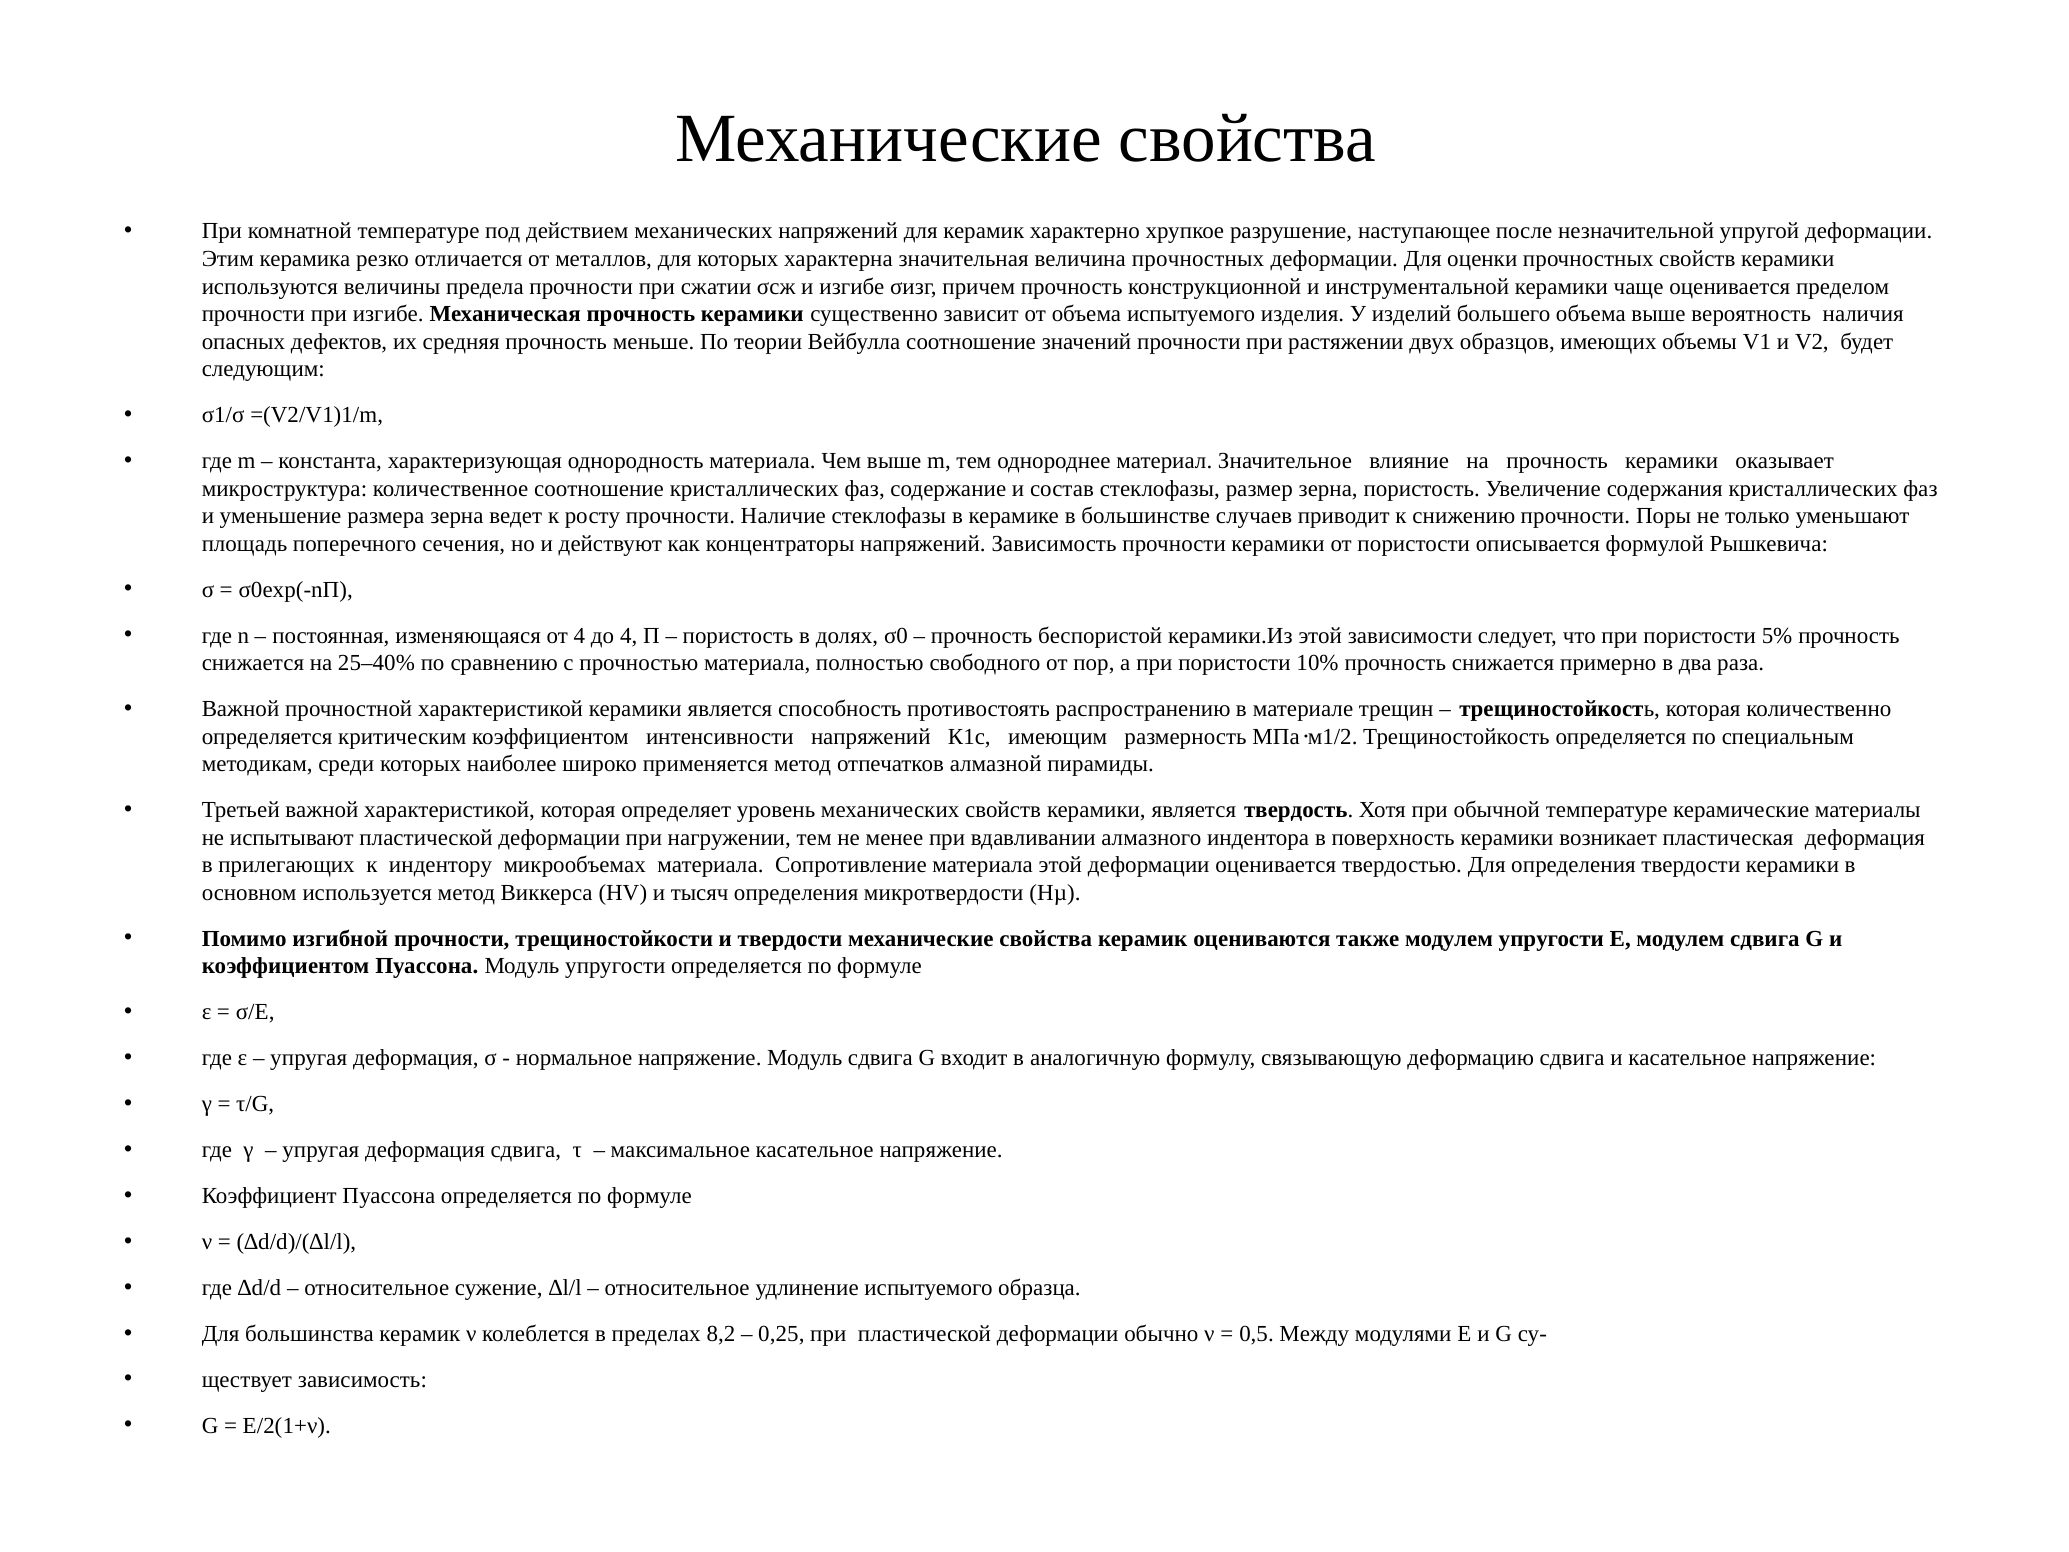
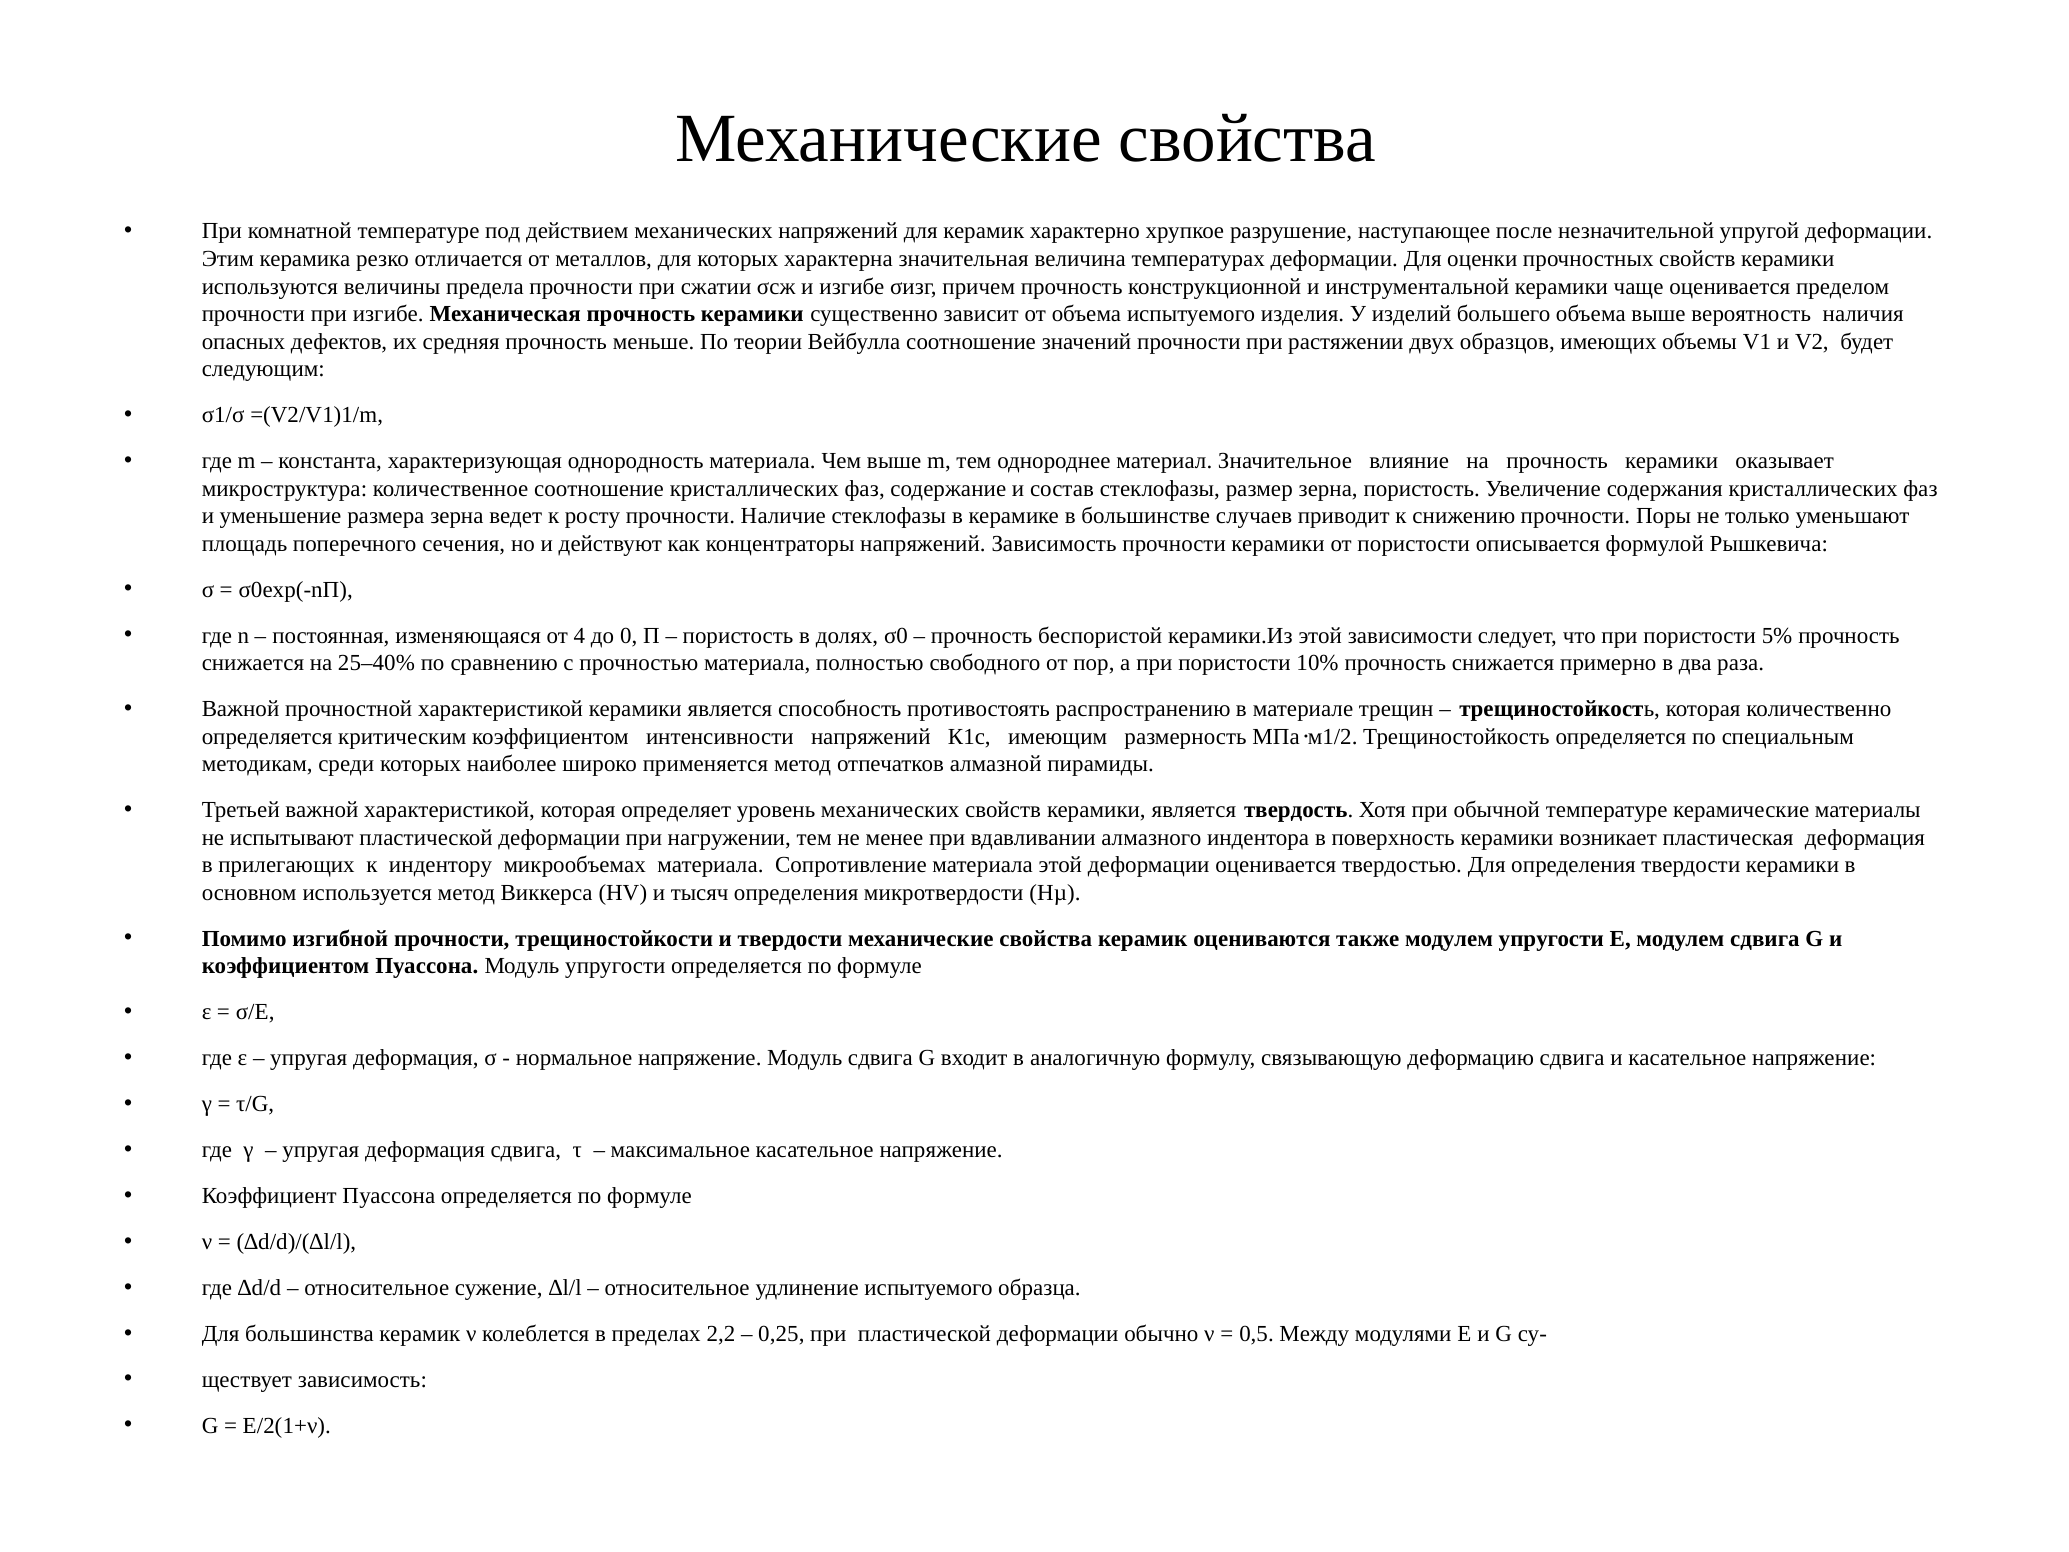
величина прочностных: прочностных -> температурах (1198, 259)
до 4: 4 -> 0 (629, 635)
8,2: 8,2 -> 2,2 (721, 1333)
